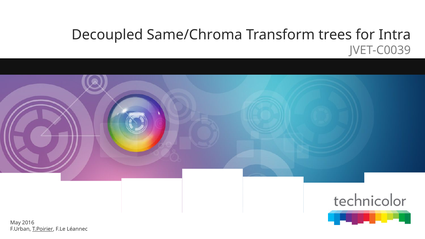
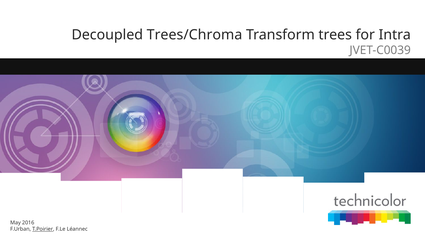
Same/Chroma: Same/Chroma -> Trees/Chroma (194, 35)
